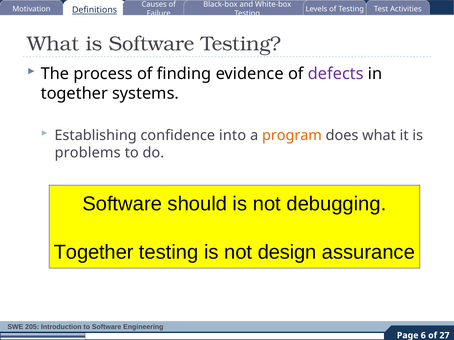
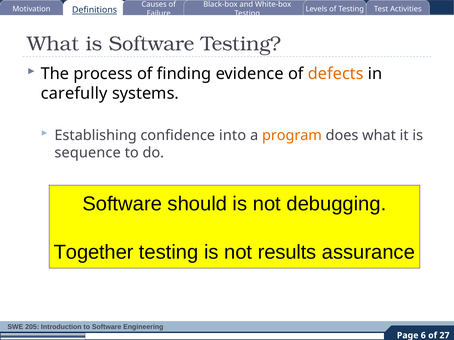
defects colour: purple -> orange (336, 74)
together: together -> carefully (74, 93)
problems: problems -> sequence (88, 153)
design: design -> results (287, 253)
